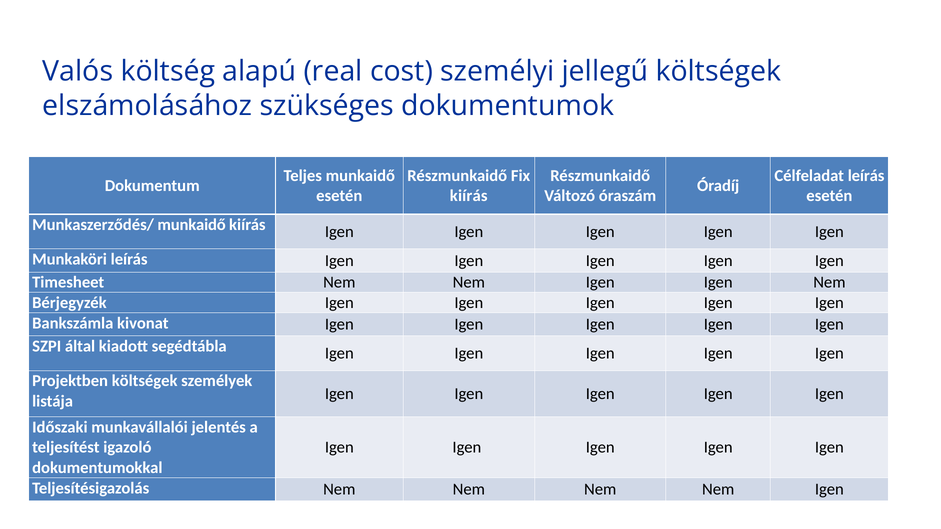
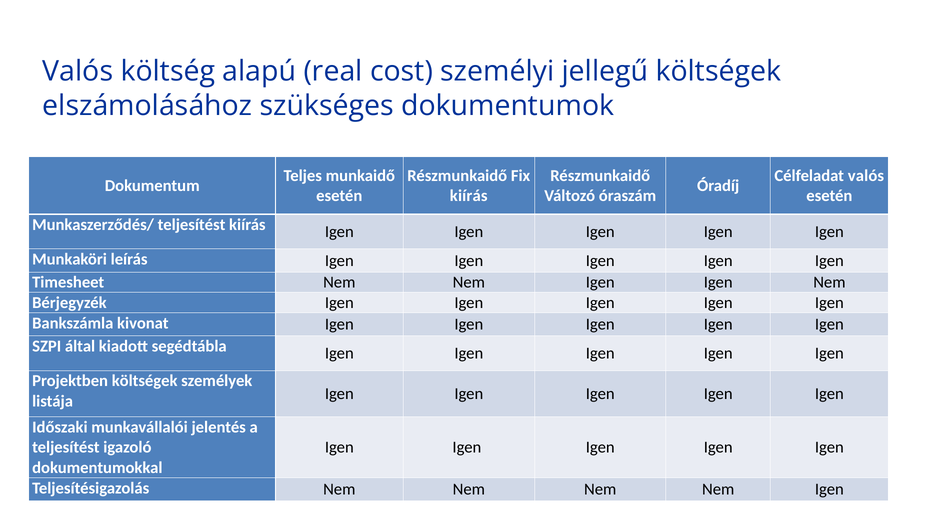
Célfeladat leírás: leírás -> valós (866, 176)
Munkaszerződés/ munkaidő: munkaidő -> teljesítést (192, 225)
